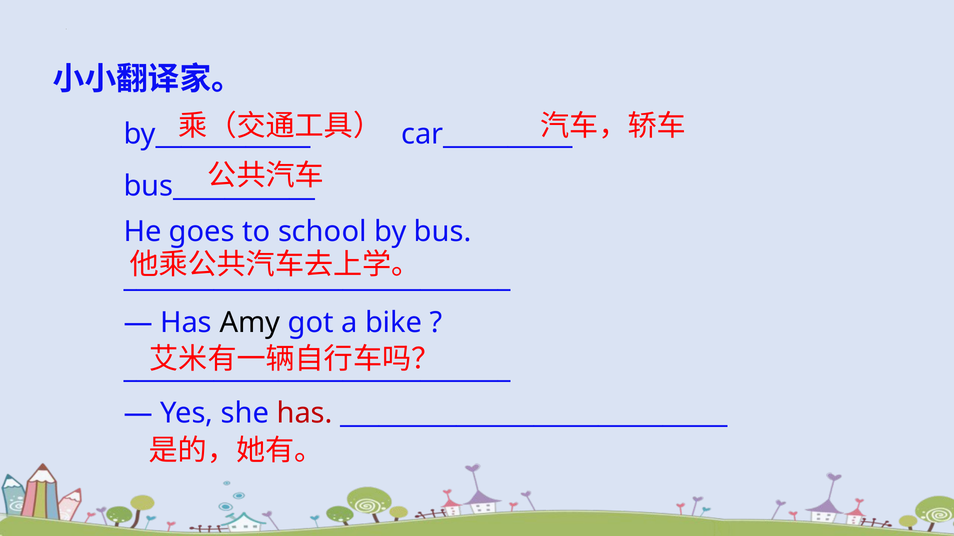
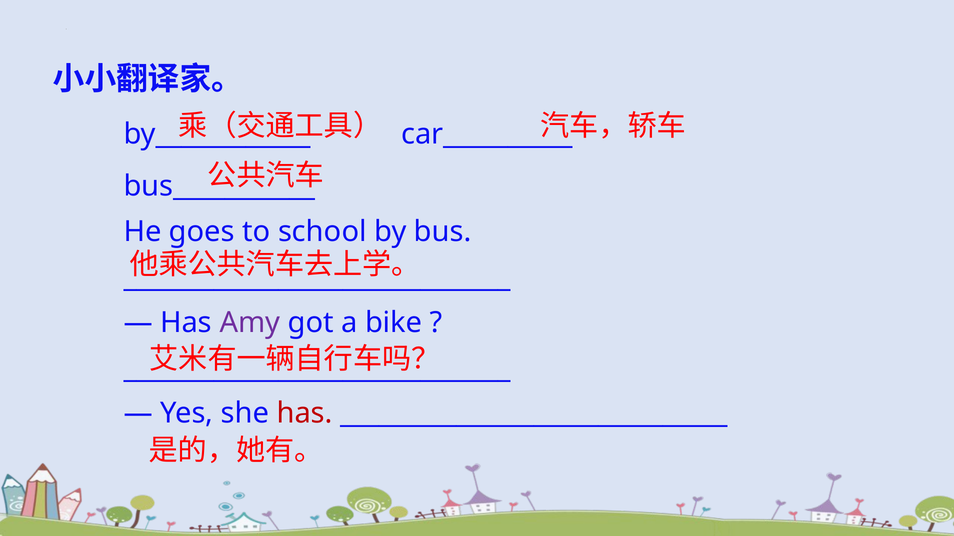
Amy colour: black -> purple (250, 323)
